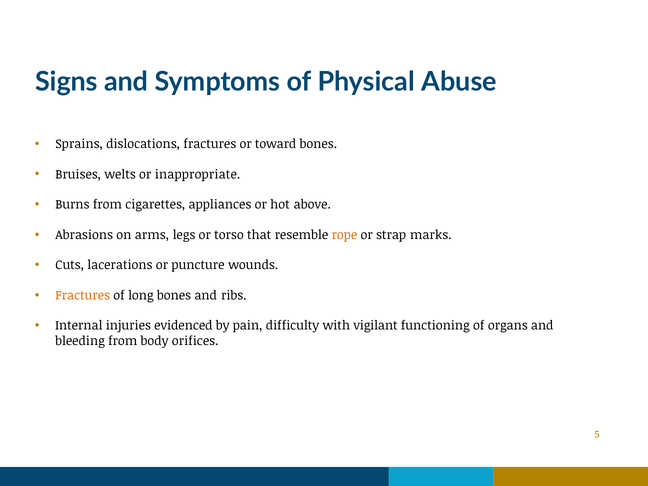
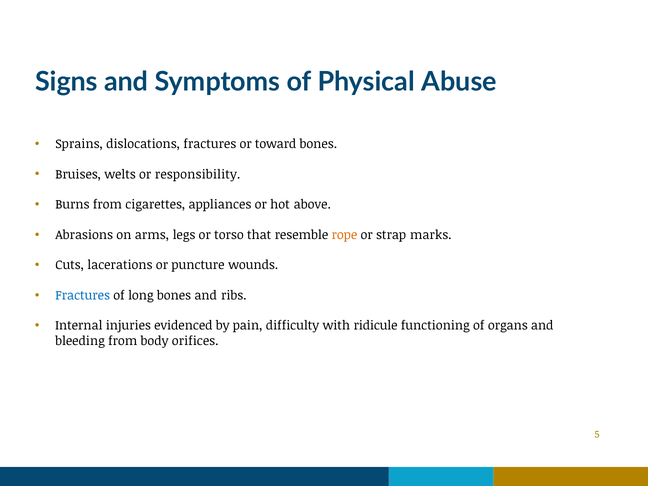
inappropriate: inappropriate -> responsibility (198, 175)
Fractures colour: orange -> blue (83, 296)
vigilant: vigilant -> ridicule (376, 326)
